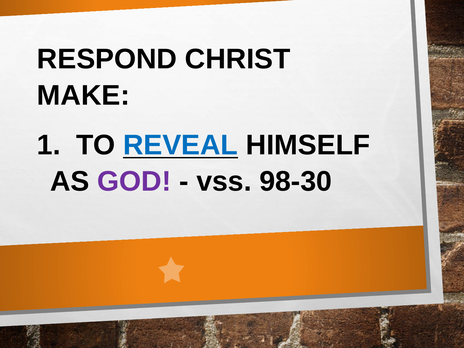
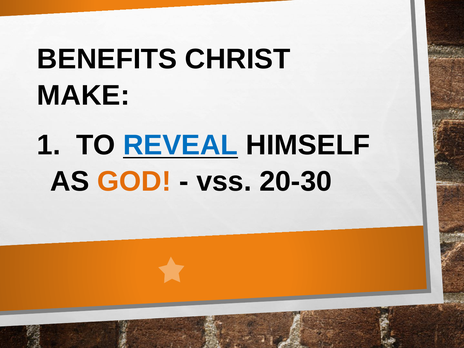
RESPOND: RESPOND -> BENEFITS (107, 59)
GOD colour: purple -> orange (134, 182)
98-30: 98-30 -> 20-30 (296, 182)
